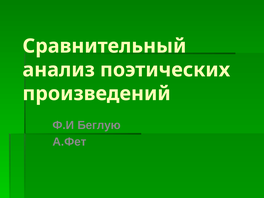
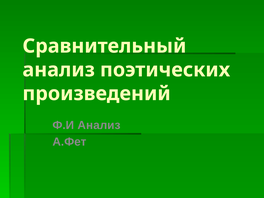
Ф.И Беглую: Беглую -> Анализ (99, 125)
